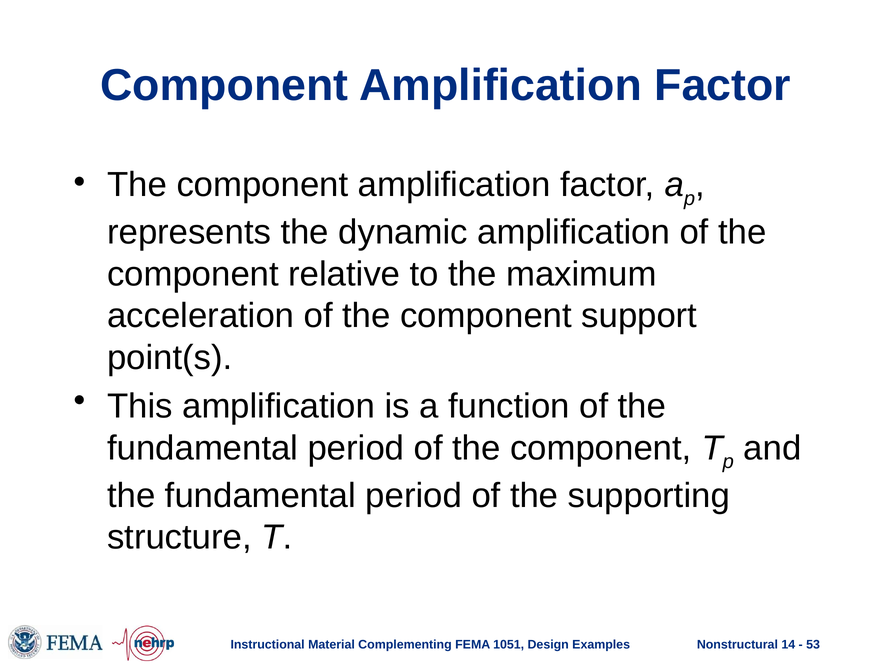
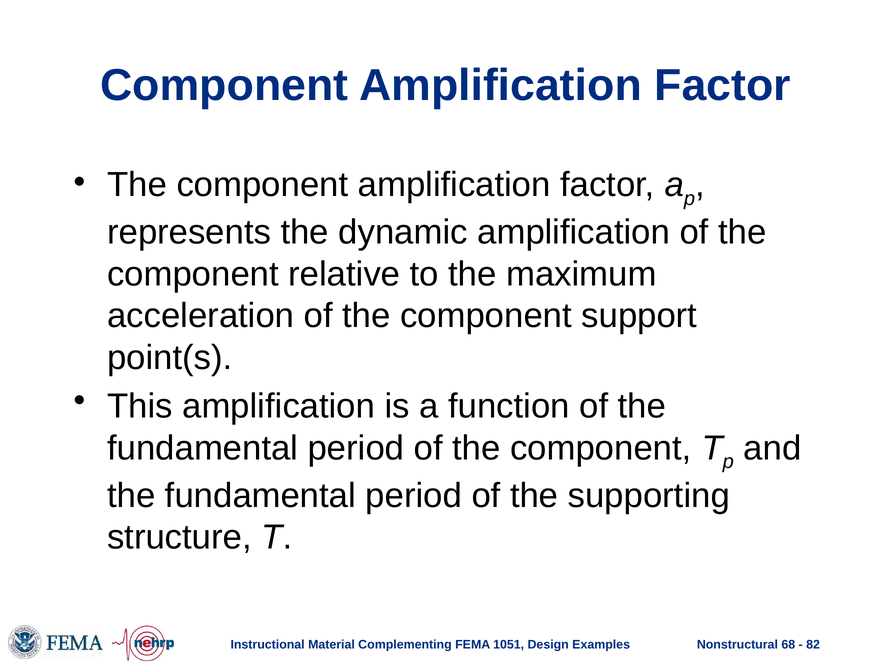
14: 14 -> 68 (788, 644)
53: 53 -> 82 (813, 644)
